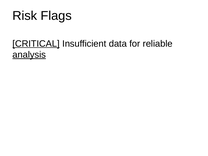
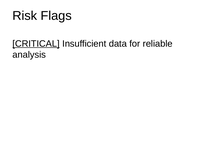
analysis underline: present -> none (29, 55)
